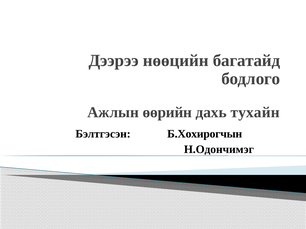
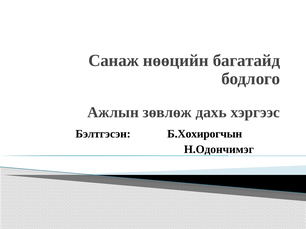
Дээрээ: Дээрээ -> Санаж (114, 61)
өөрийн: өөрийн -> зөвлөж (167, 113)
тухайн: тухайн -> хэргээс (255, 113)
